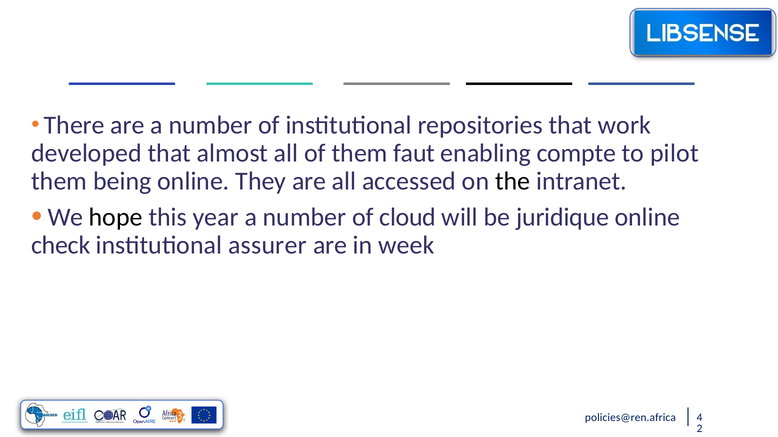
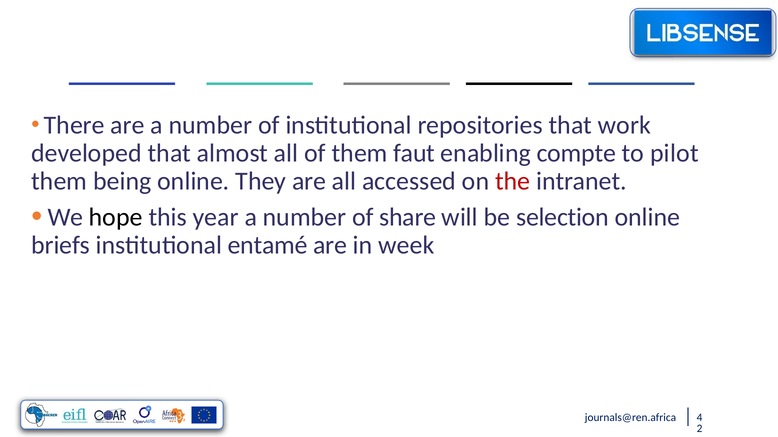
the colour: black -> red (513, 181)
cloud: cloud -> share (408, 217)
juridique: juridique -> selection (563, 217)
check: check -> briefs (61, 245)
assurer: assurer -> entamé (268, 245)
policies@ren.africa: policies@ren.africa -> journals@ren.africa (630, 418)
